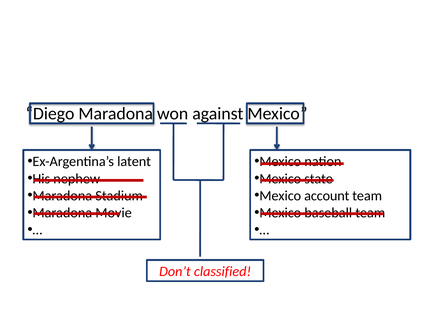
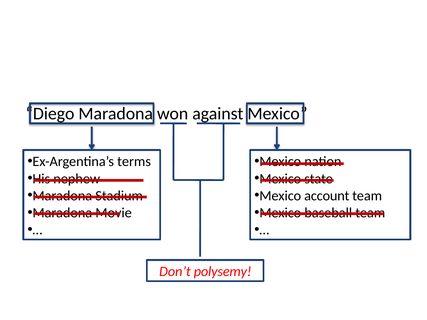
latent: latent -> terms (134, 162)
classified: classified -> polysemy (223, 272)
